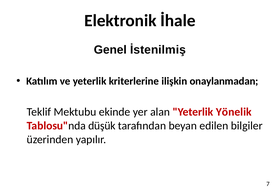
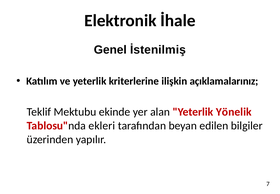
onaylanmadan: onaylanmadan -> açıklamalarınız (224, 81)
düşük: düşük -> ekleri (102, 126)
